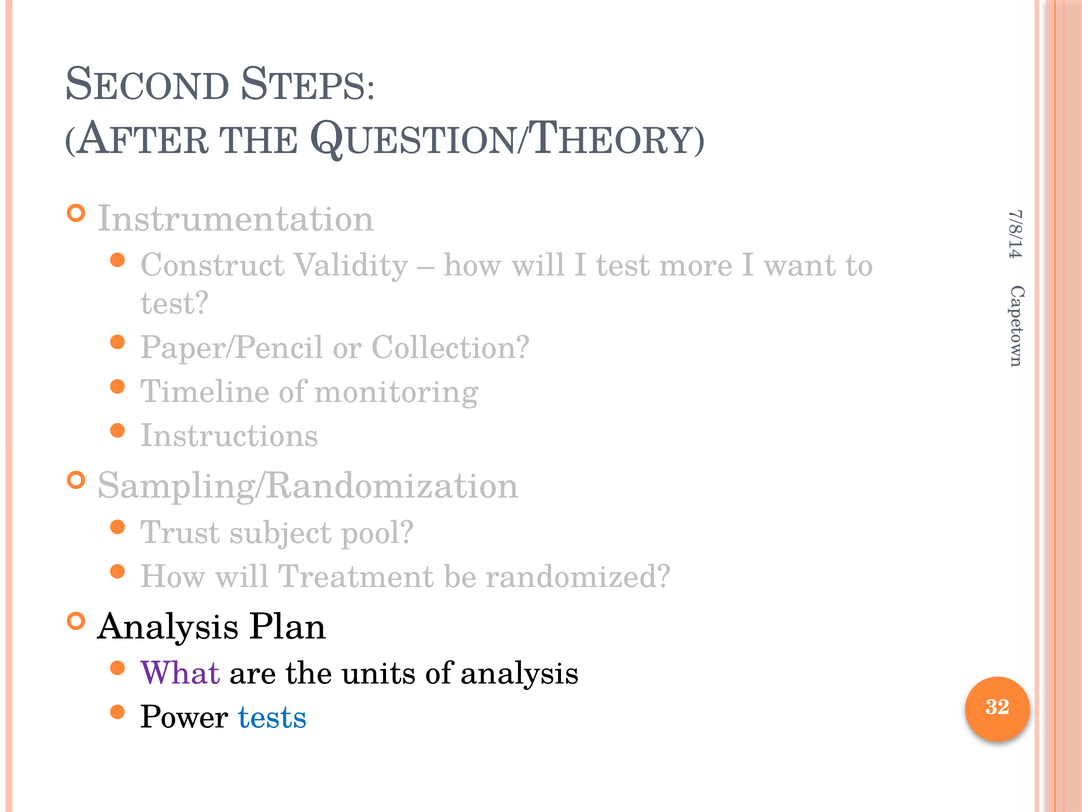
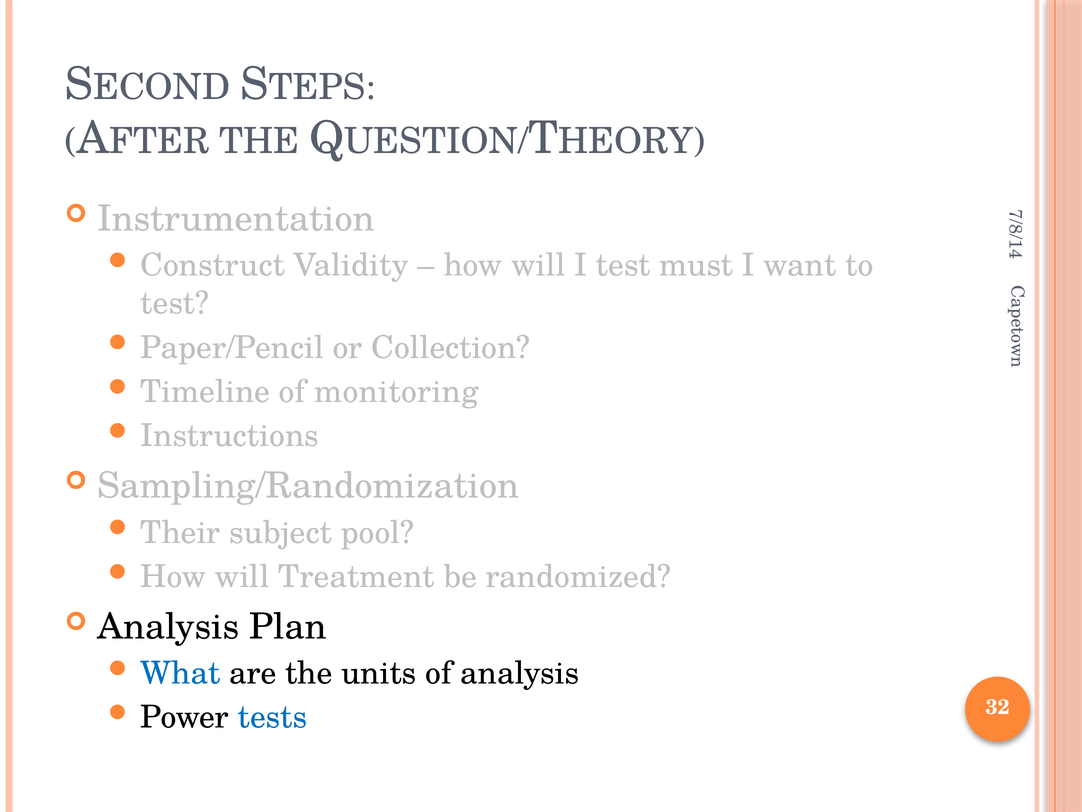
more: more -> must (696, 265)
Trust: Trust -> Their (180, 532)
What colour: purple -> blue (180, 673)
